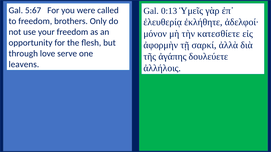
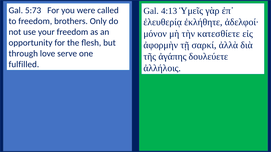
5:67: 5:67 -> 5:73 (33, 10)
0:13: 0:13 -> 4:13 (169, 11)
leavens: leavens -> fulfilled (24, 65)
